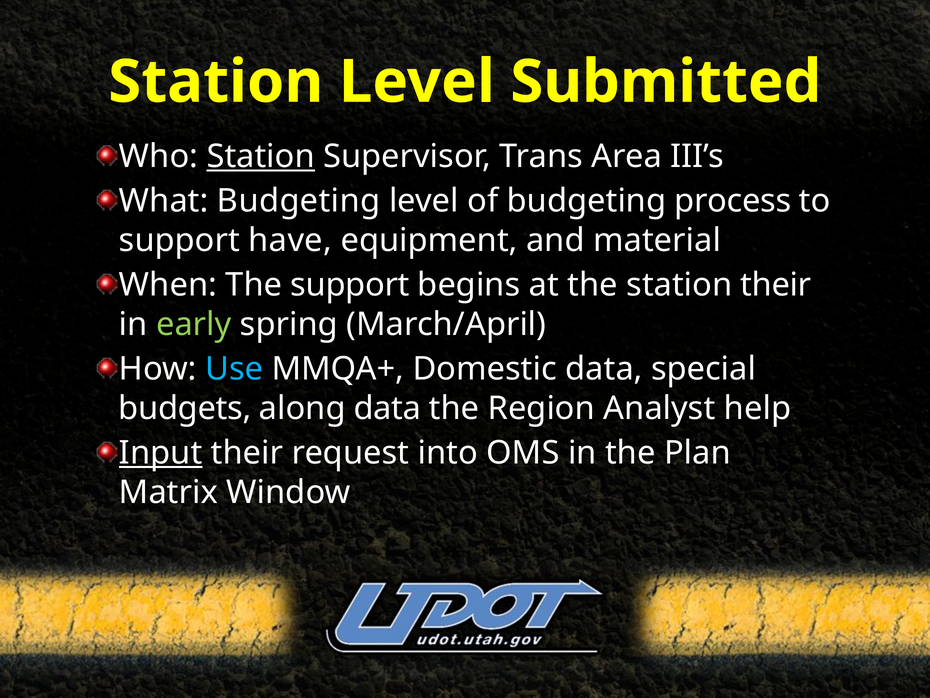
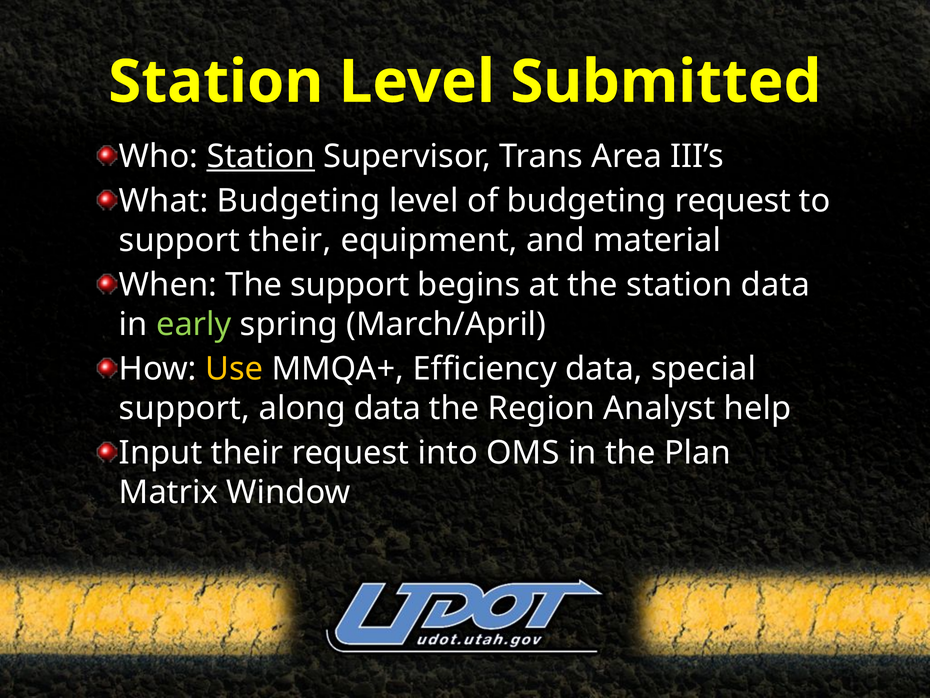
budgeting process: process -> request (733, 201)
support have: have -> their (290, 240)
station their: their -> data (776, 285)
Use colour: light blue -> yellow (234, 369)
Domestic: Domestic -> Efficiency (485, 369)
budgets: budgets -> support (185, 408)
Input underline: present -> none (161, 453)
